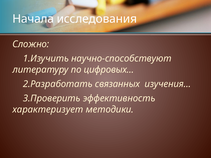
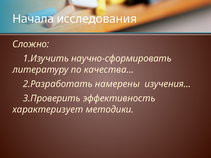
научно-способствуют: научно-способствуют -> научно-сформировать (121, 59)
цифровых…: цифровых… -> качества… (109, 70)
связанных: связанных -> намерены (117, 84)
